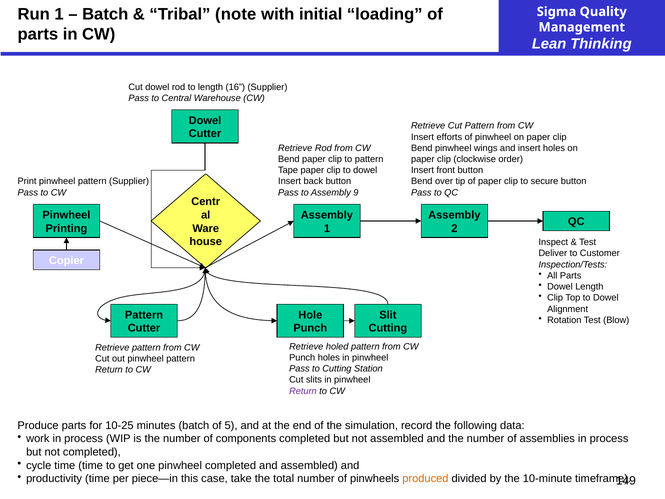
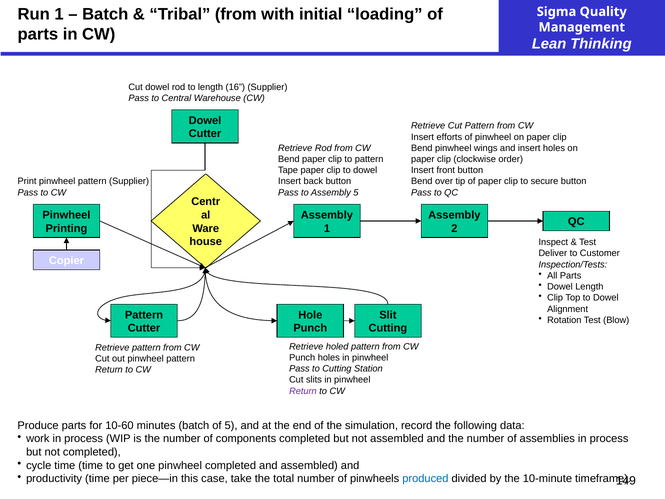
Tribal note: note -> from (236, 14)
Assembly 9: 9 -> 5 (356, 192)
10-25: 10-25 -> 10-60 (119, 425)
produced colour: orange -> blue (425, 478)
